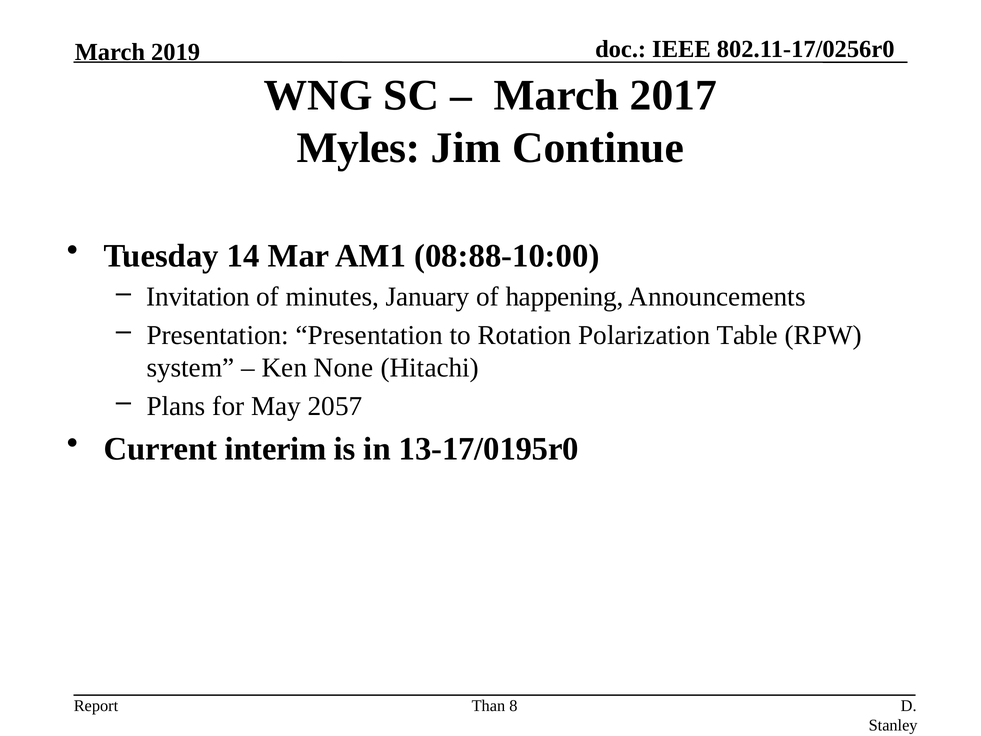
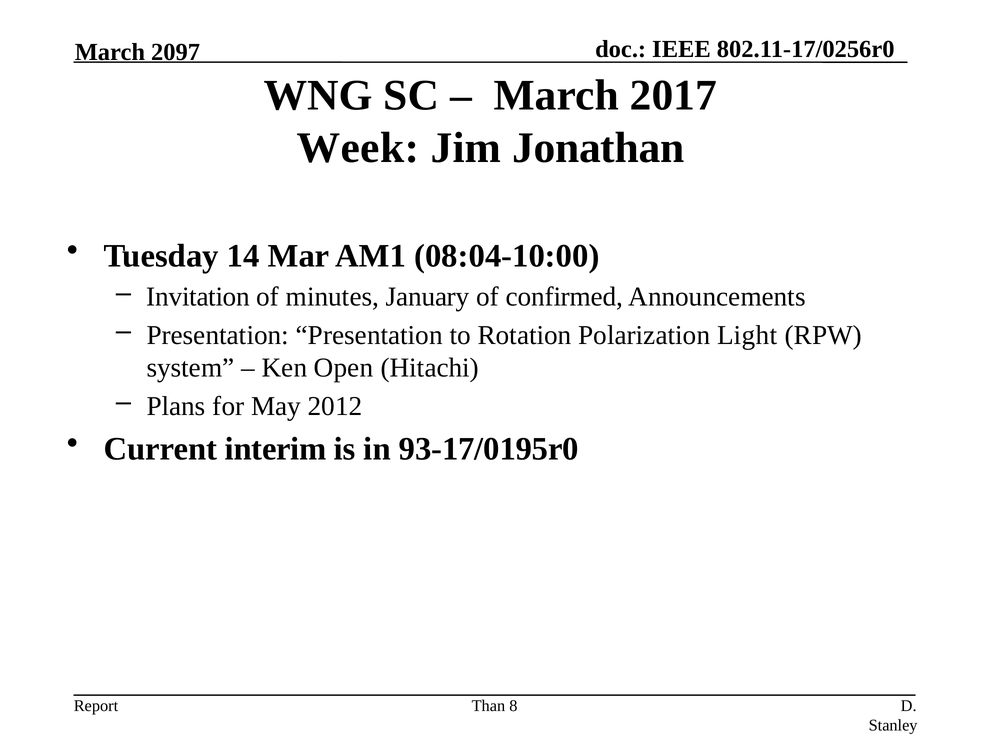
2019: 2019 -> 2097 (176, 52)
Myles: Myles -> Week (358, 148)
Continue: Continue -> Jonathan (598, 148)
08:88-10:00: 08:88-10:00 -> 08:04-10:00 (507, 256)
happening: happening -> confirmed (564, 297)
Table: Table -> Light (747, 335)
None: None -> Open (343, 368)
2057: 2057 -> 2012 (335, 406)
13-17/0195r0: 13-17/0195r0 -> 93-17/0195r0 (489, 449)
